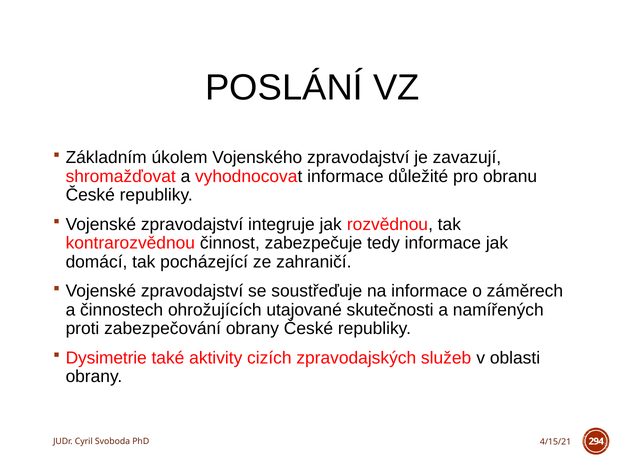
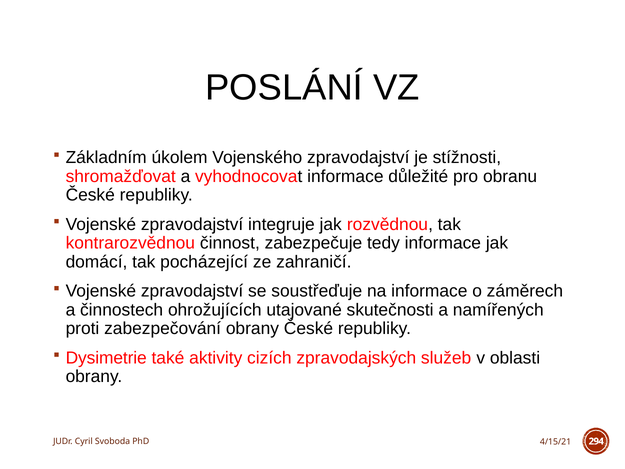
zavazují: zavazují -> stížnosti (467, 157)
